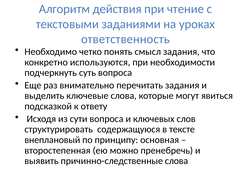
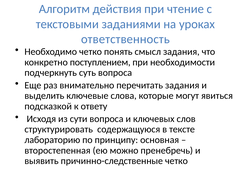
используются: используются -> поступлением (100, 62)
внеплановый: внеплановый -> лабораторию (52, 140)
причинно-следственные слова: слова -> четко (176, 161)
